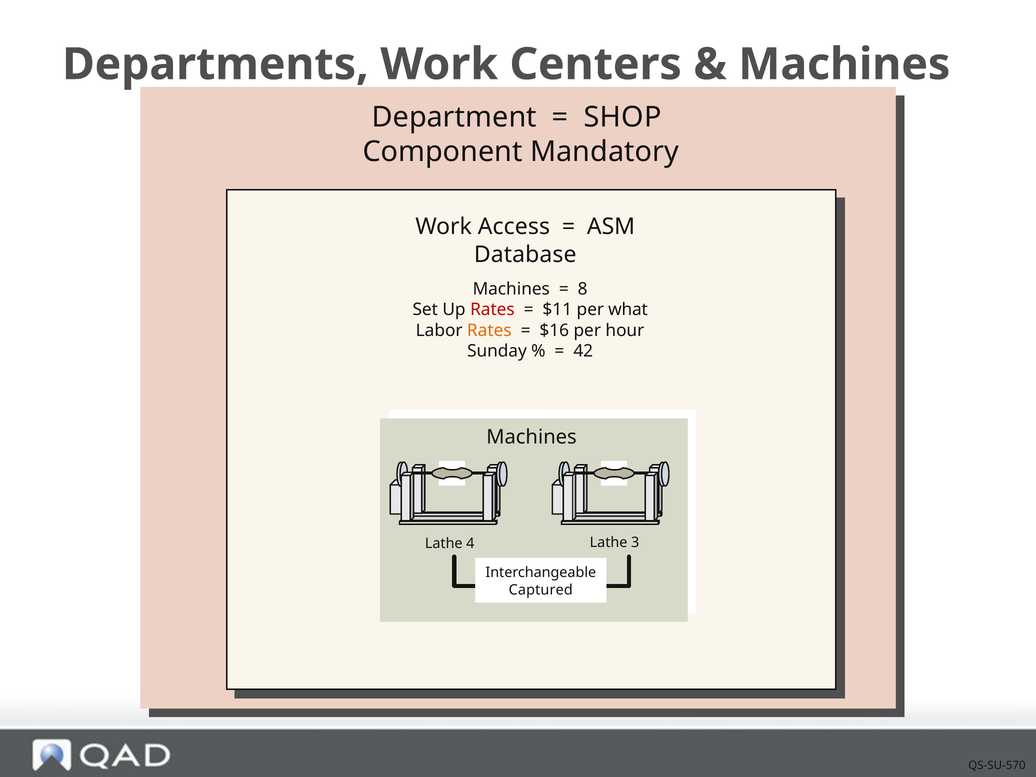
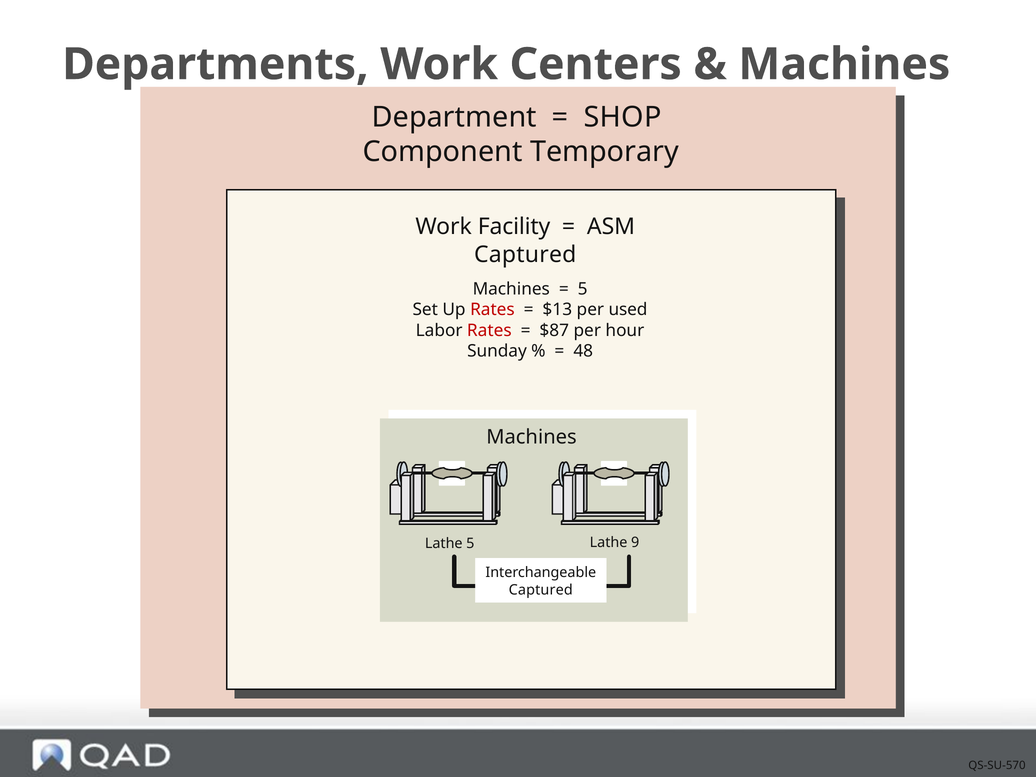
Mandatory: Mandatory -> Temporary (605, 152)
Access: Access -> Facility (514, 227)
Database: Database -> Captured (525, 255)
8: 8 -> 5 (583, 289)
$11: $11 -> $13 (557, 310)
what: what -> used (628, 310)
Rates colour: orange -> red (489, 330)
$16: $16 -> $87 (554, 330)
42: 42 -> 48 (583, 351)
Lathe 4: 4 -> 5 (470, 543)
3: 3 -> 9 (635, 542)
